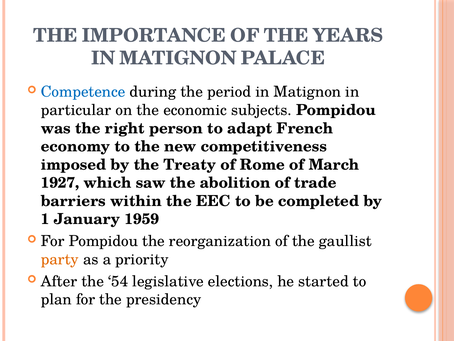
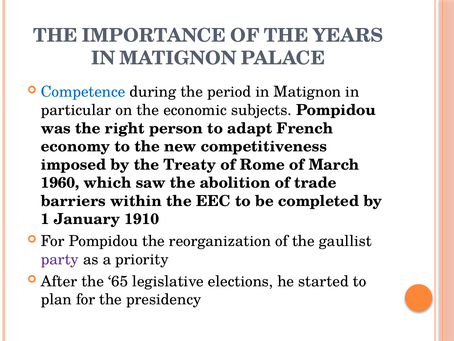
1927: 1927 -> 1960 (60, 183)
1959: 1959 -> 1910 (142, 219)
party colour: orange -> purple (60, 259)
54: 54 -> 65 (118, 281)
